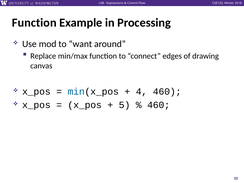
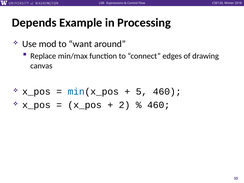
Function: Function -> Depends (34, 23)
4: 4 -> 5 (142, 92)
5: 5 -> 2 (124, 105)
